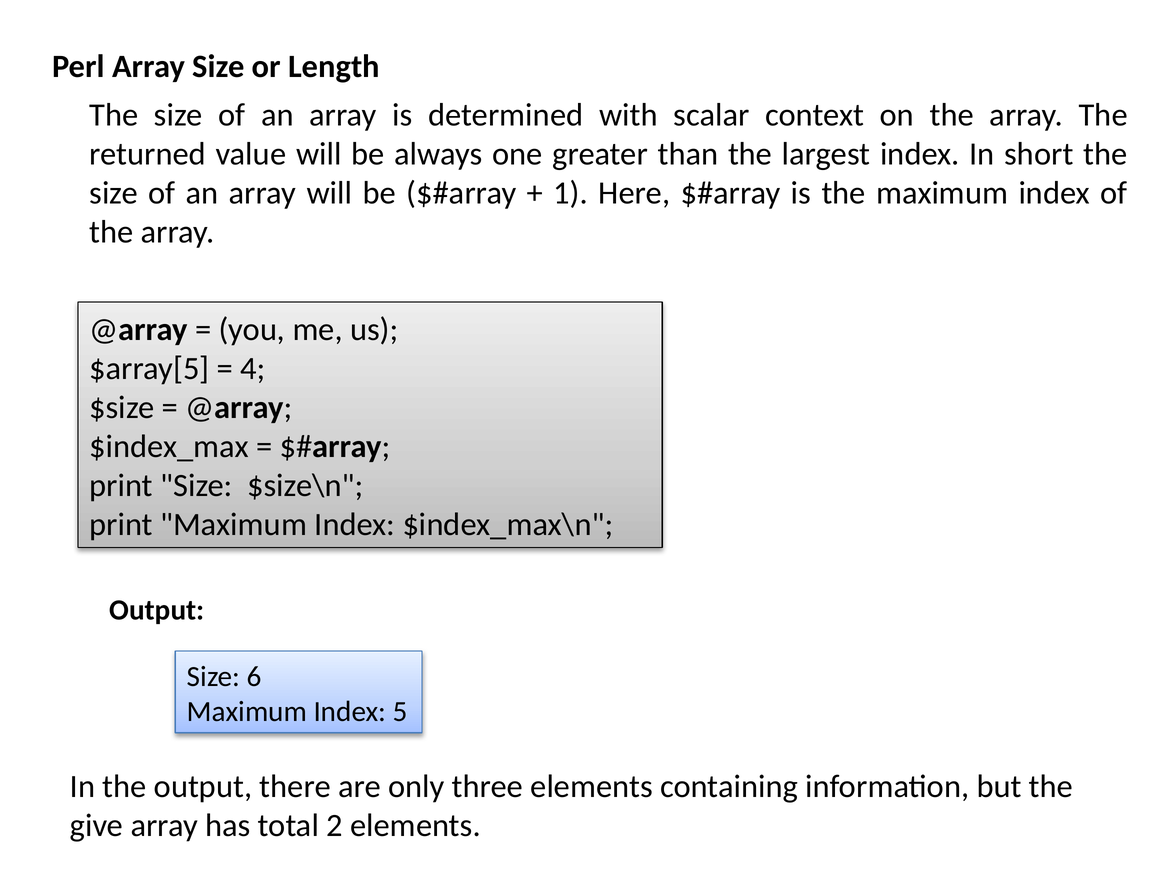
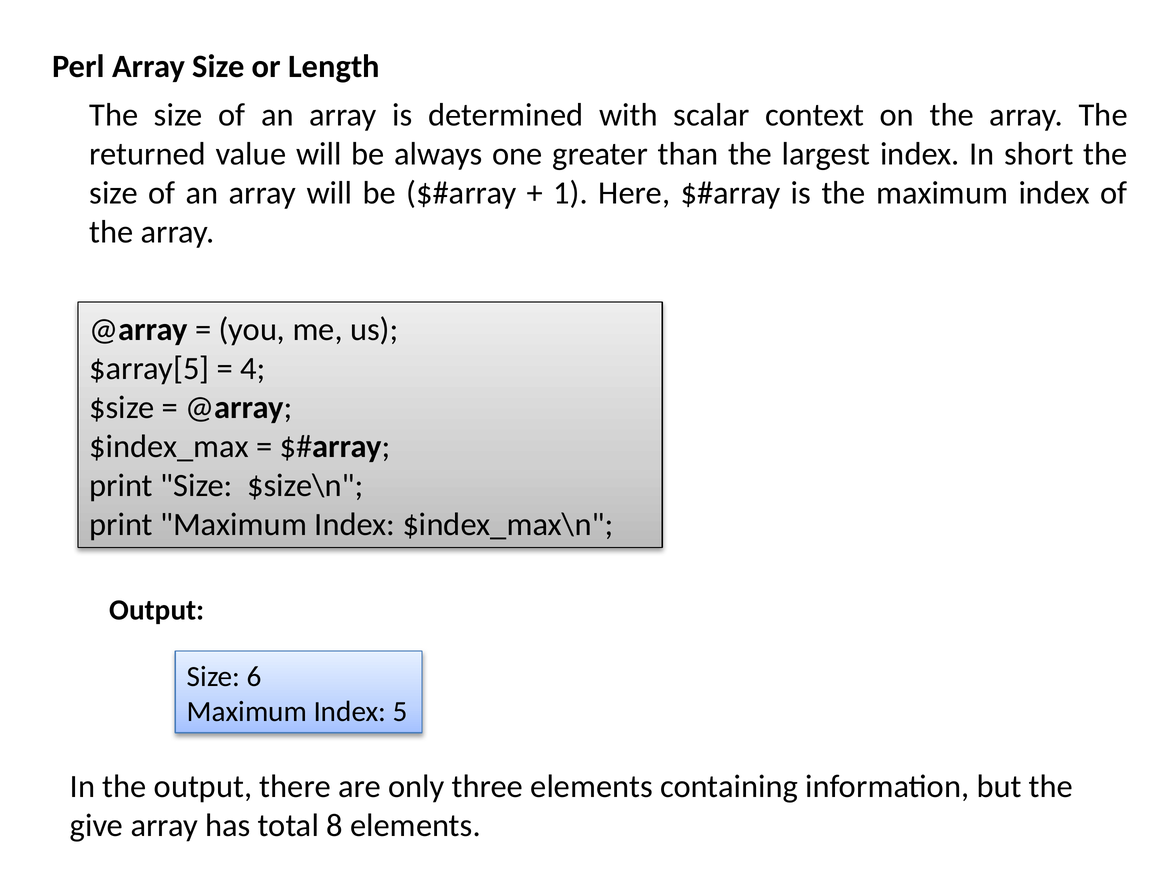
2: 2 -> 8 (335, 825)
